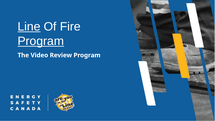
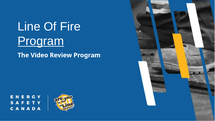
Line underline: present -> none (29, 27)
